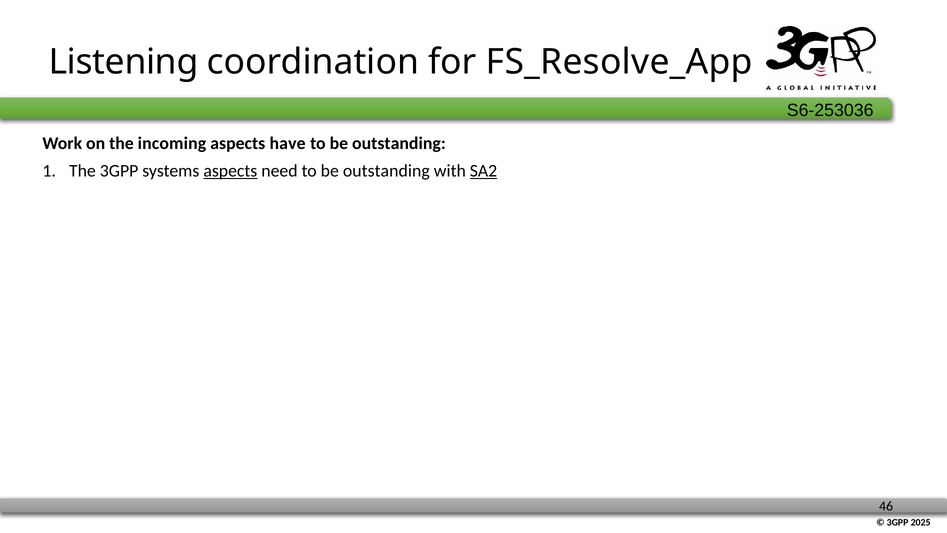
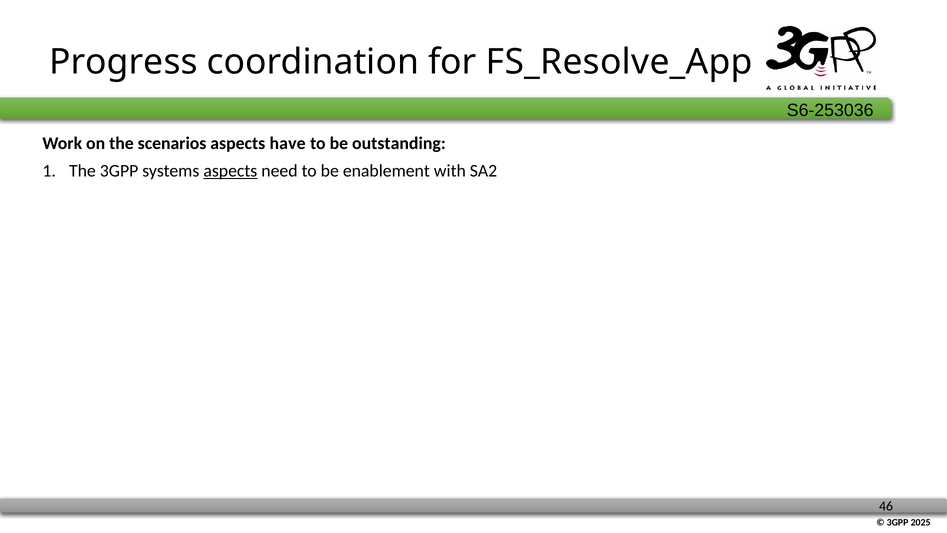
Listening: Listening -> Progress (123, 62)
incoming: incoming -> scenarios (172, 143)
need to be outstanding: outstanding -> enablement (386, 171)
SA2 underline: present -> none (483, 171)
